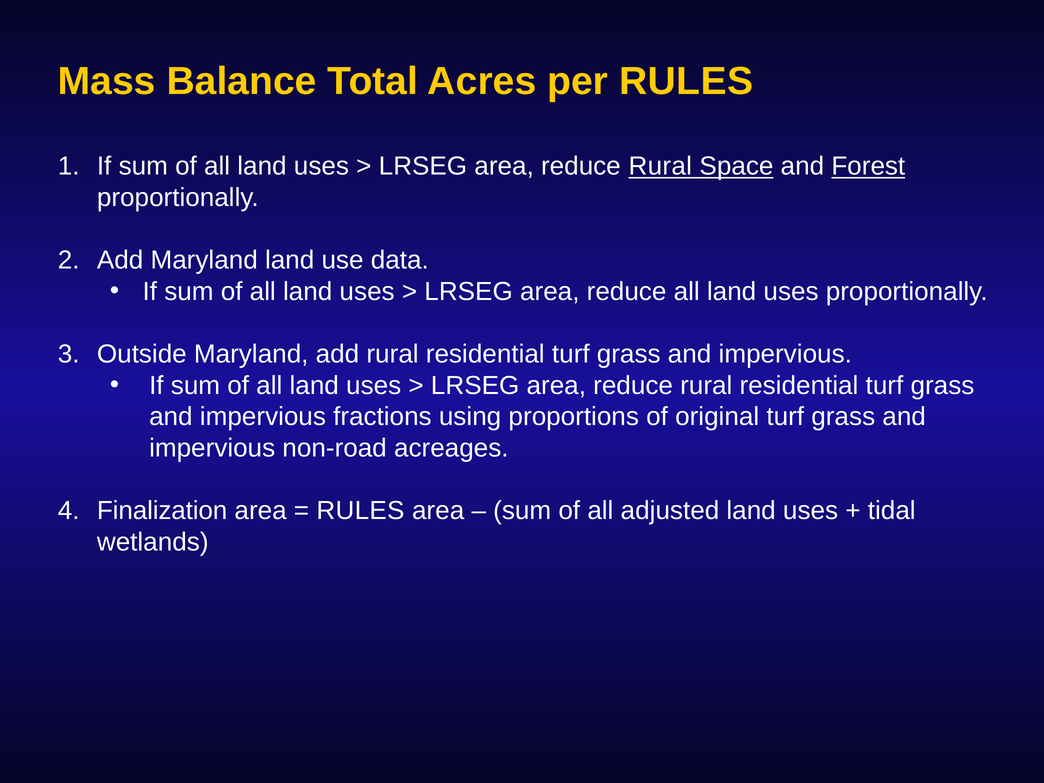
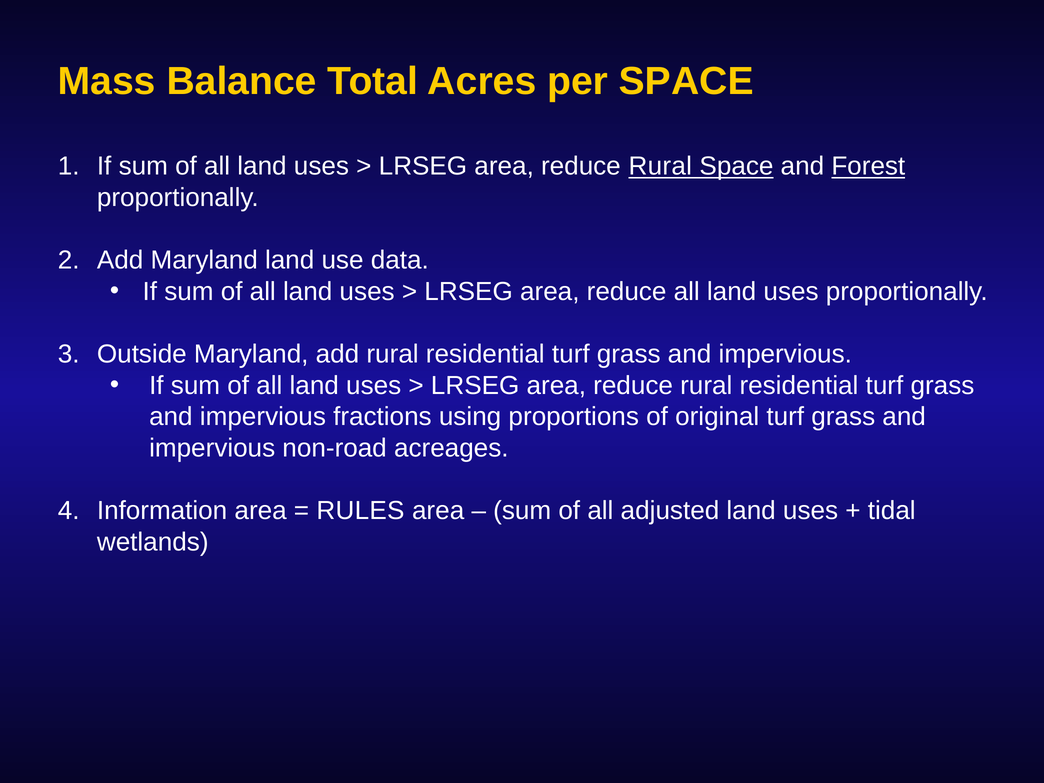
per RULES: RULES -> SPACE (686, 81)
Finalization: Finalization -> Information (162, 511)
